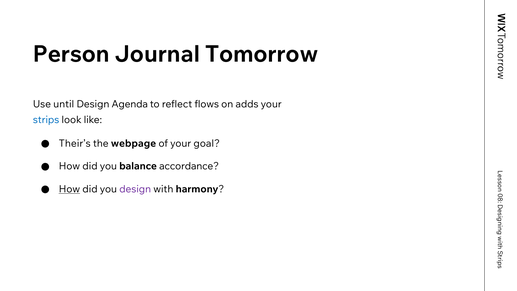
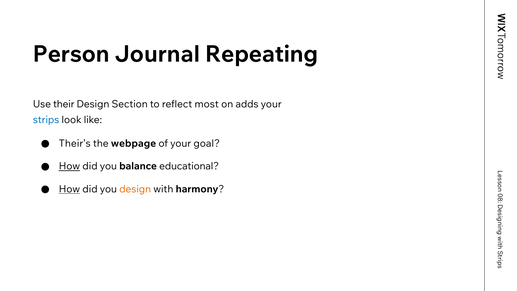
Tomorrow: Tomorrow -> Repeating (262, 54)
until: until -> their (64, 104)
Agenda: Agenda -> Section (130, 104)
flows: flows -> most (207, 104)
How underline: none -> present (69, 166)
accordance: accordance -> educational (189, 166)
design colour: purple -> orange (135, 189)
